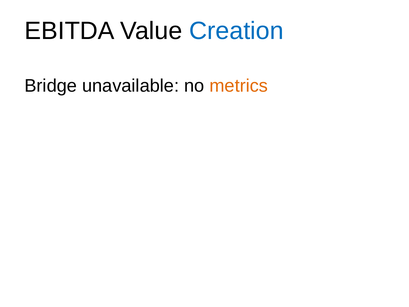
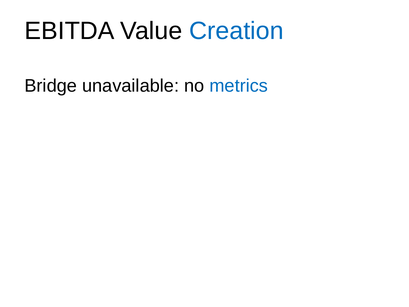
metrics colour: orange -> blue (239, 86)
